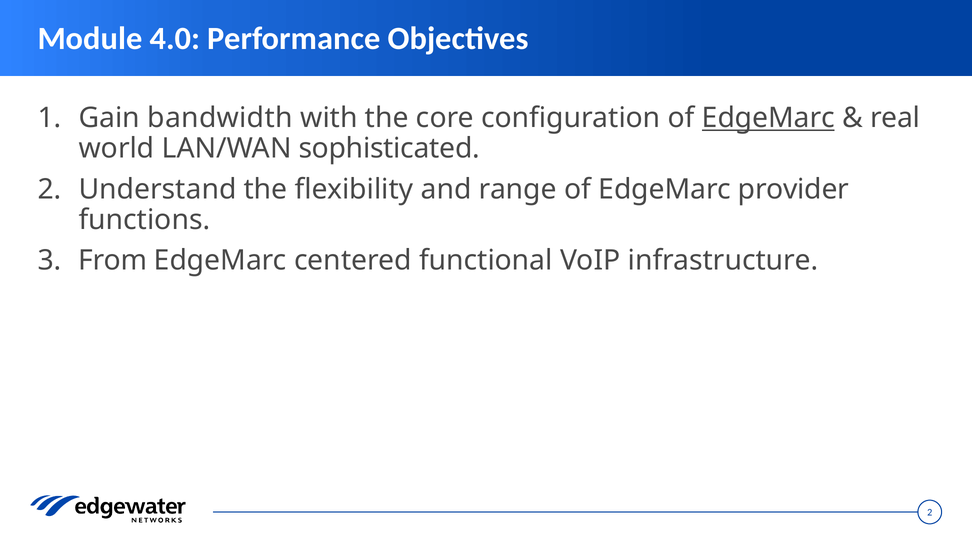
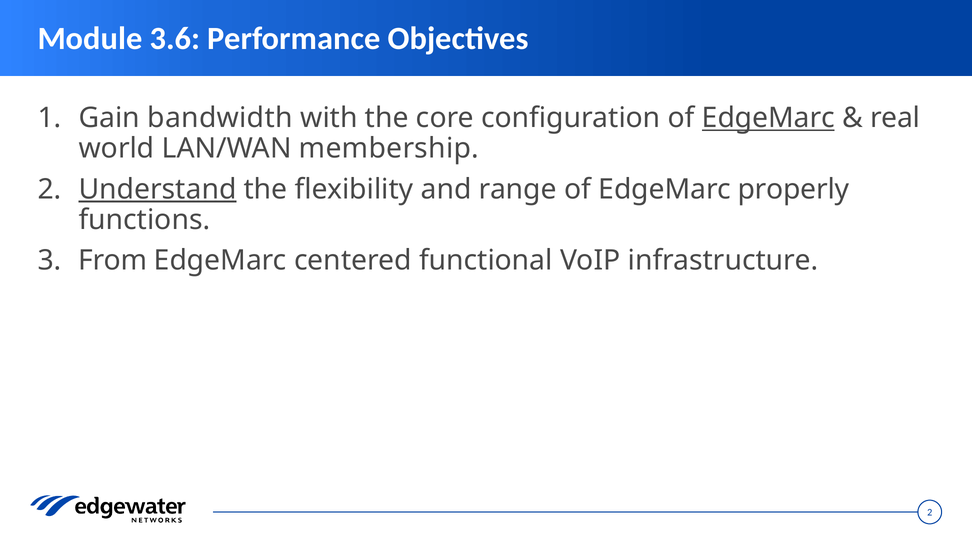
4.0: 4.0 -> 3.6 (175, 39)
sophisticated: sophisticated -> membership (389, 149)
Understand underline: none -> present (158, 190)
provider: provider -> properly (793, 190)
